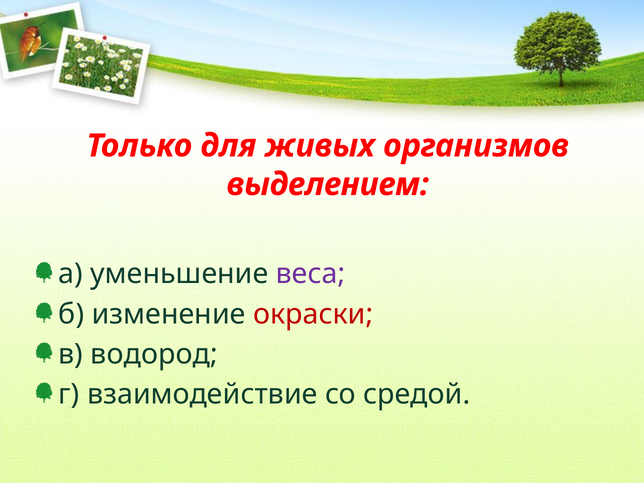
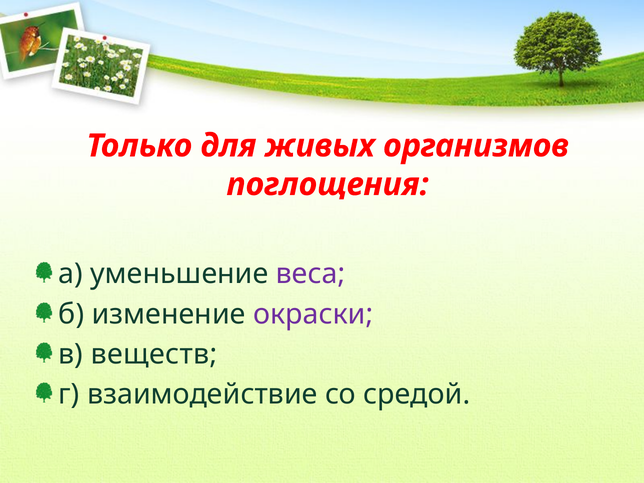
выделением: выделением -> поглощения (328, 184)
окраски colour: red -> purple (313, 314)
водород: водород -> веществ (154, 354)
